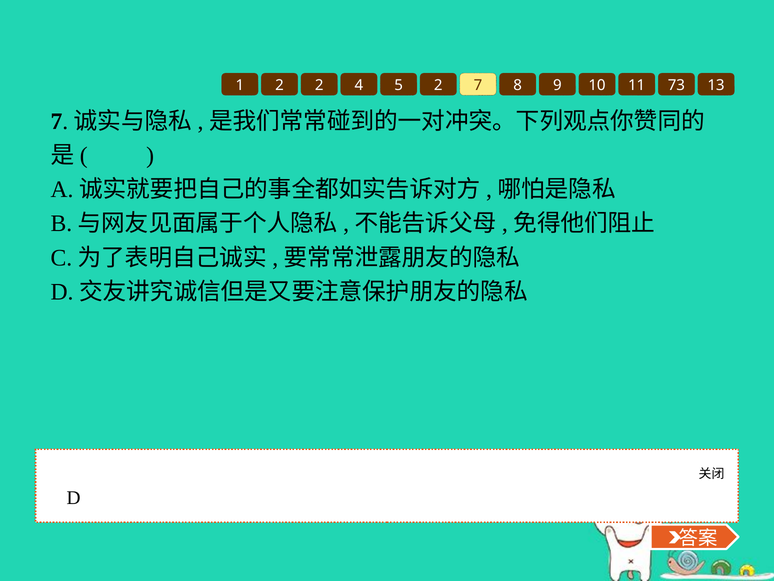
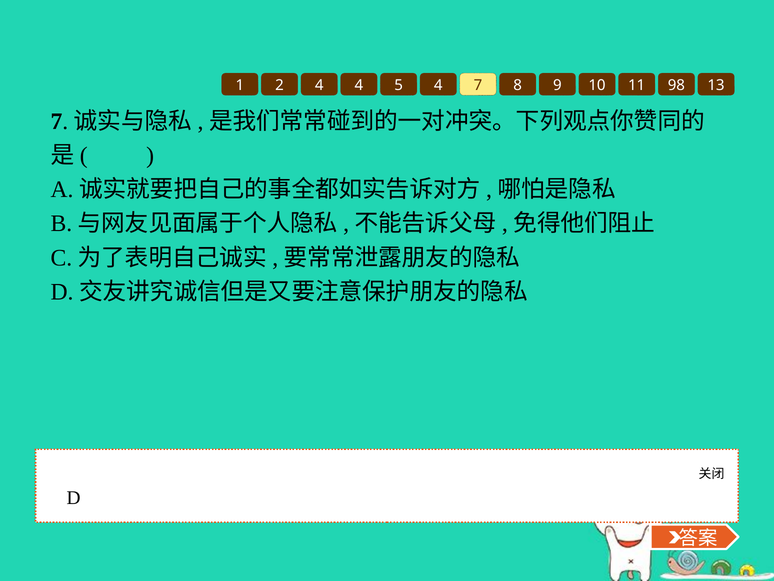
2 2: 2 -> 4 (319, 85)
5 2: 2 -> 4 (438, 85)
73: 73 -> 98 (676, 85)
